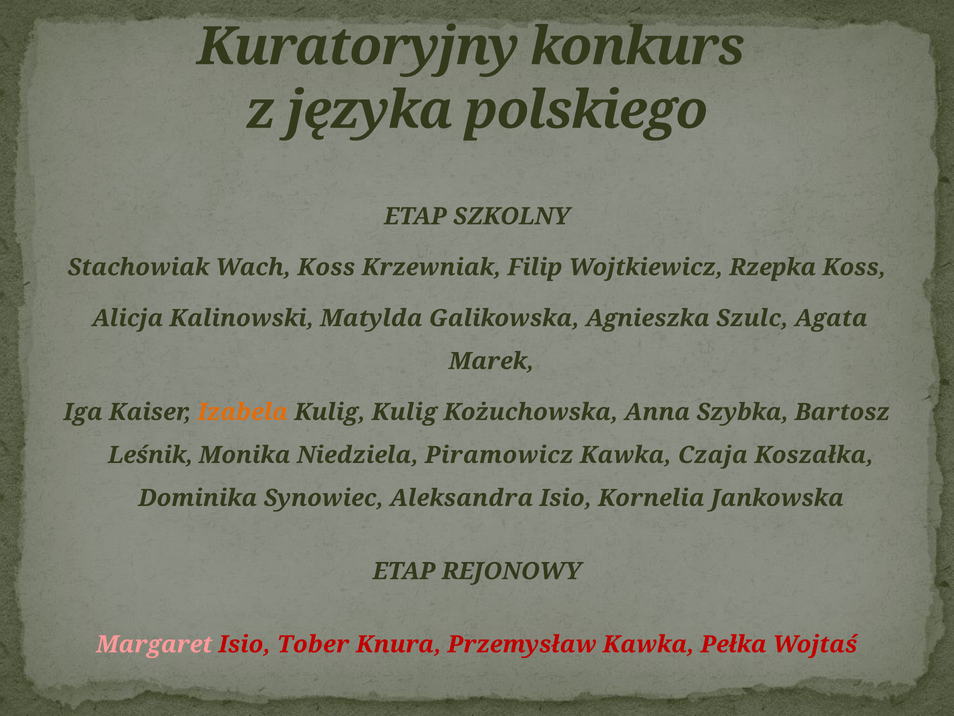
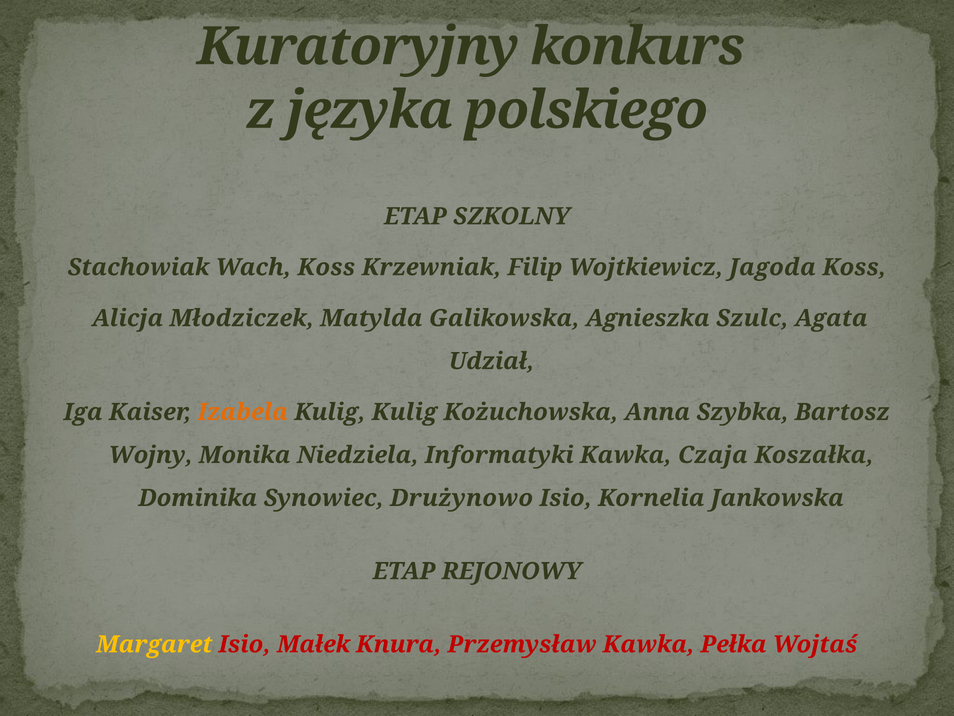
Rzepka: Rzepka -> Jagoda (773, 267)
Kalinowski: Kalinowski -> Młodziczek (242, 318)
Marek: Marek -> Udział (491, 361)
Leśnik: Leśnik -> Wojny (151, 455)
Piramowicz: Piramowicz -> Informatyki (499, 455)
Aleksandra: Aleksandra -> Drużynowo (462, 498)
Margaret colour: pink -> yellow (154, 644)
Tober: Tober -> Małek (313, 644)
